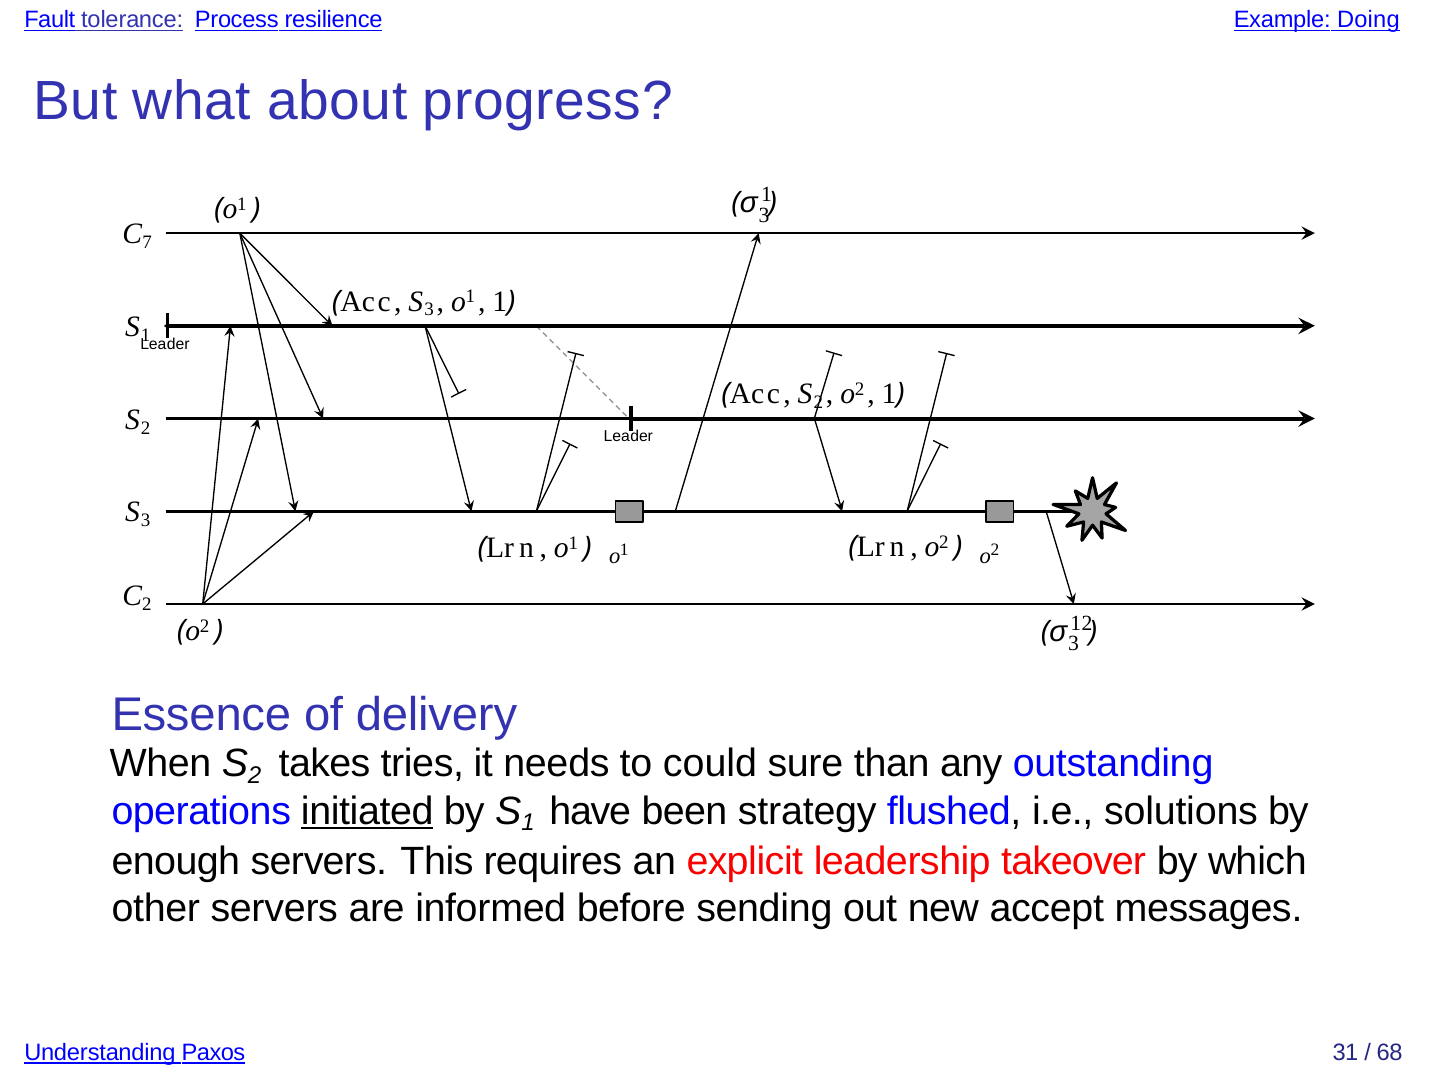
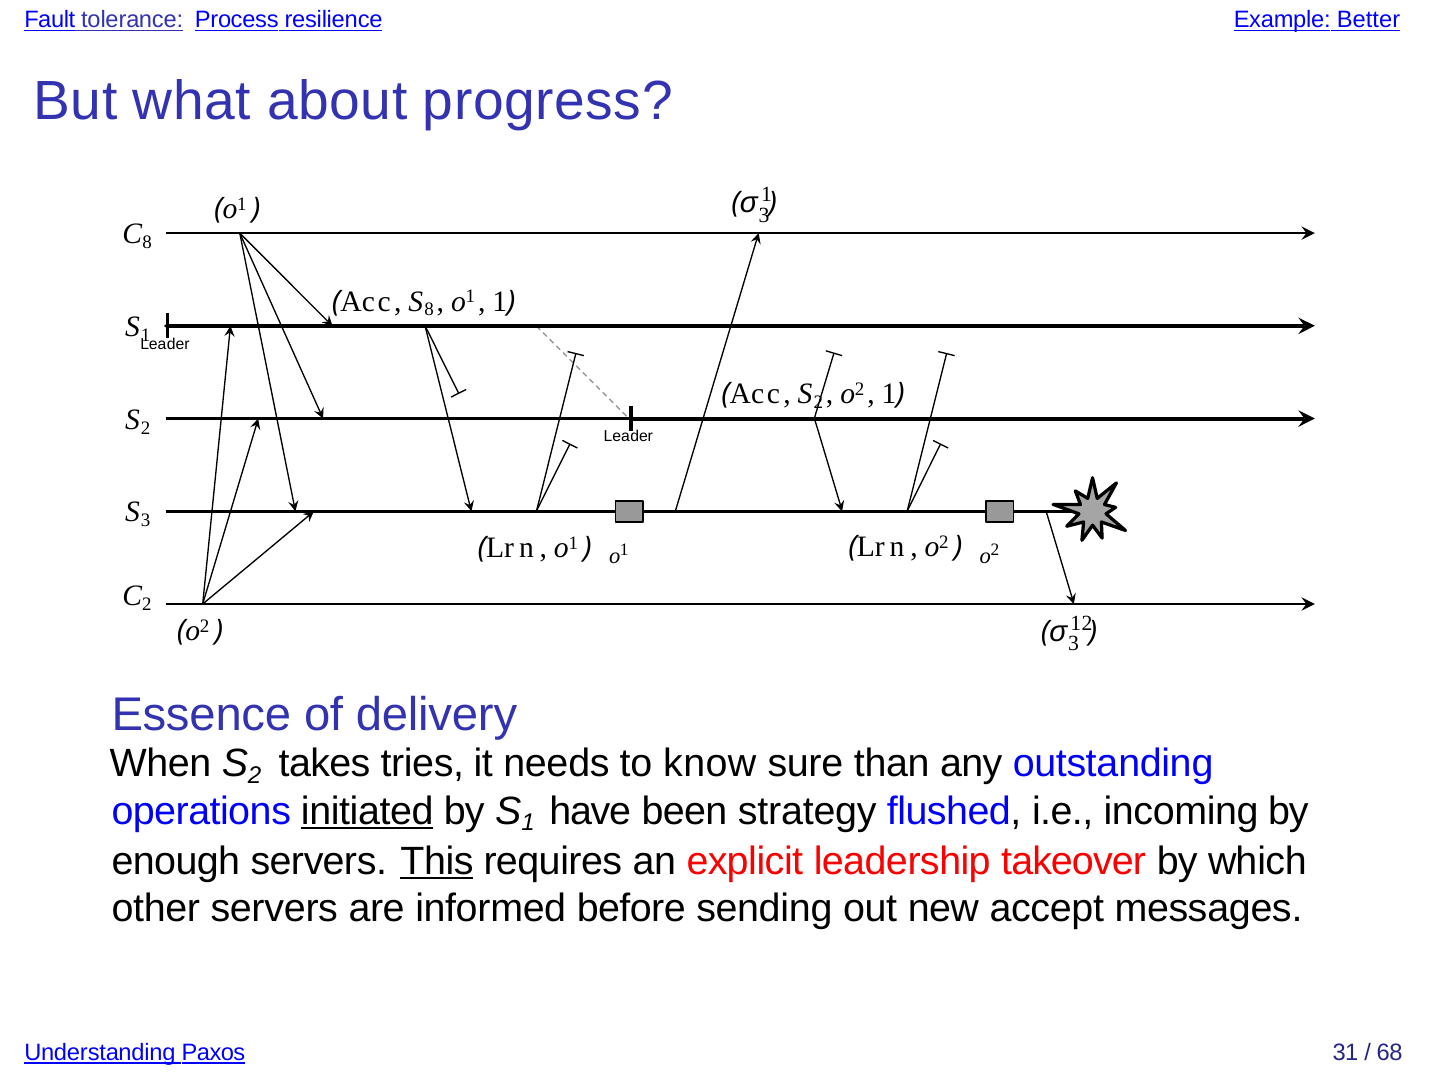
Doing: Doing -> Better (1368, 20)
7: 7 -> 8 (147, 242)
3: 3 -> 8 (429, 309)
could: could -> know (710, 764)
solutions: solutions -> incoming (1181, 811)
This underline: none -> present (437, 861)
